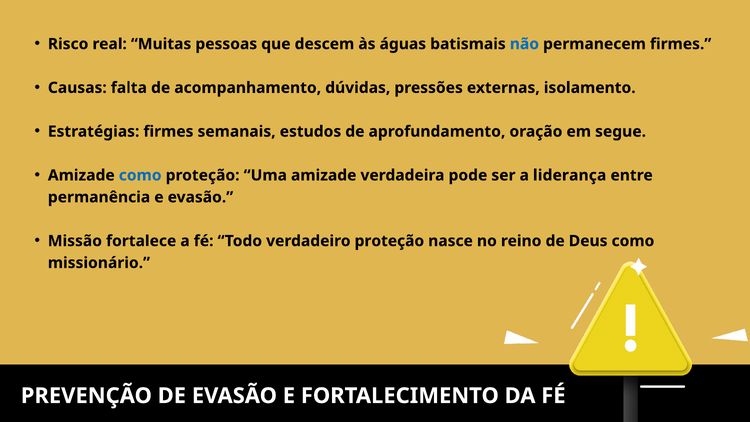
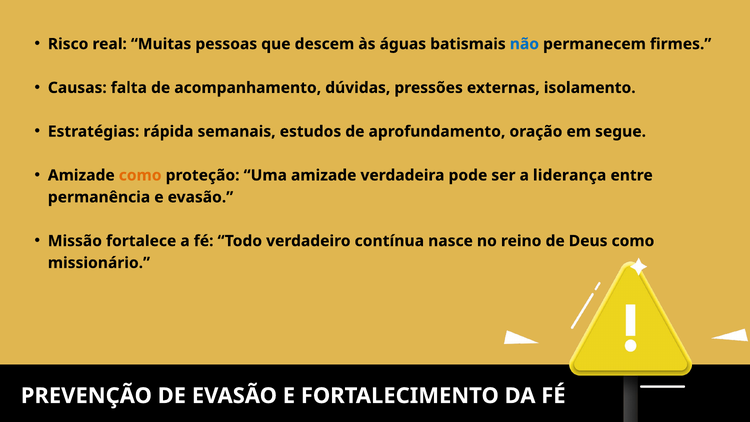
Estratégias firmes: firmes -> rápida (168, 132)
como colour: blue -> orange (140, 175)
verdadeiro proteção: proteção -> contínua (389, 241)
